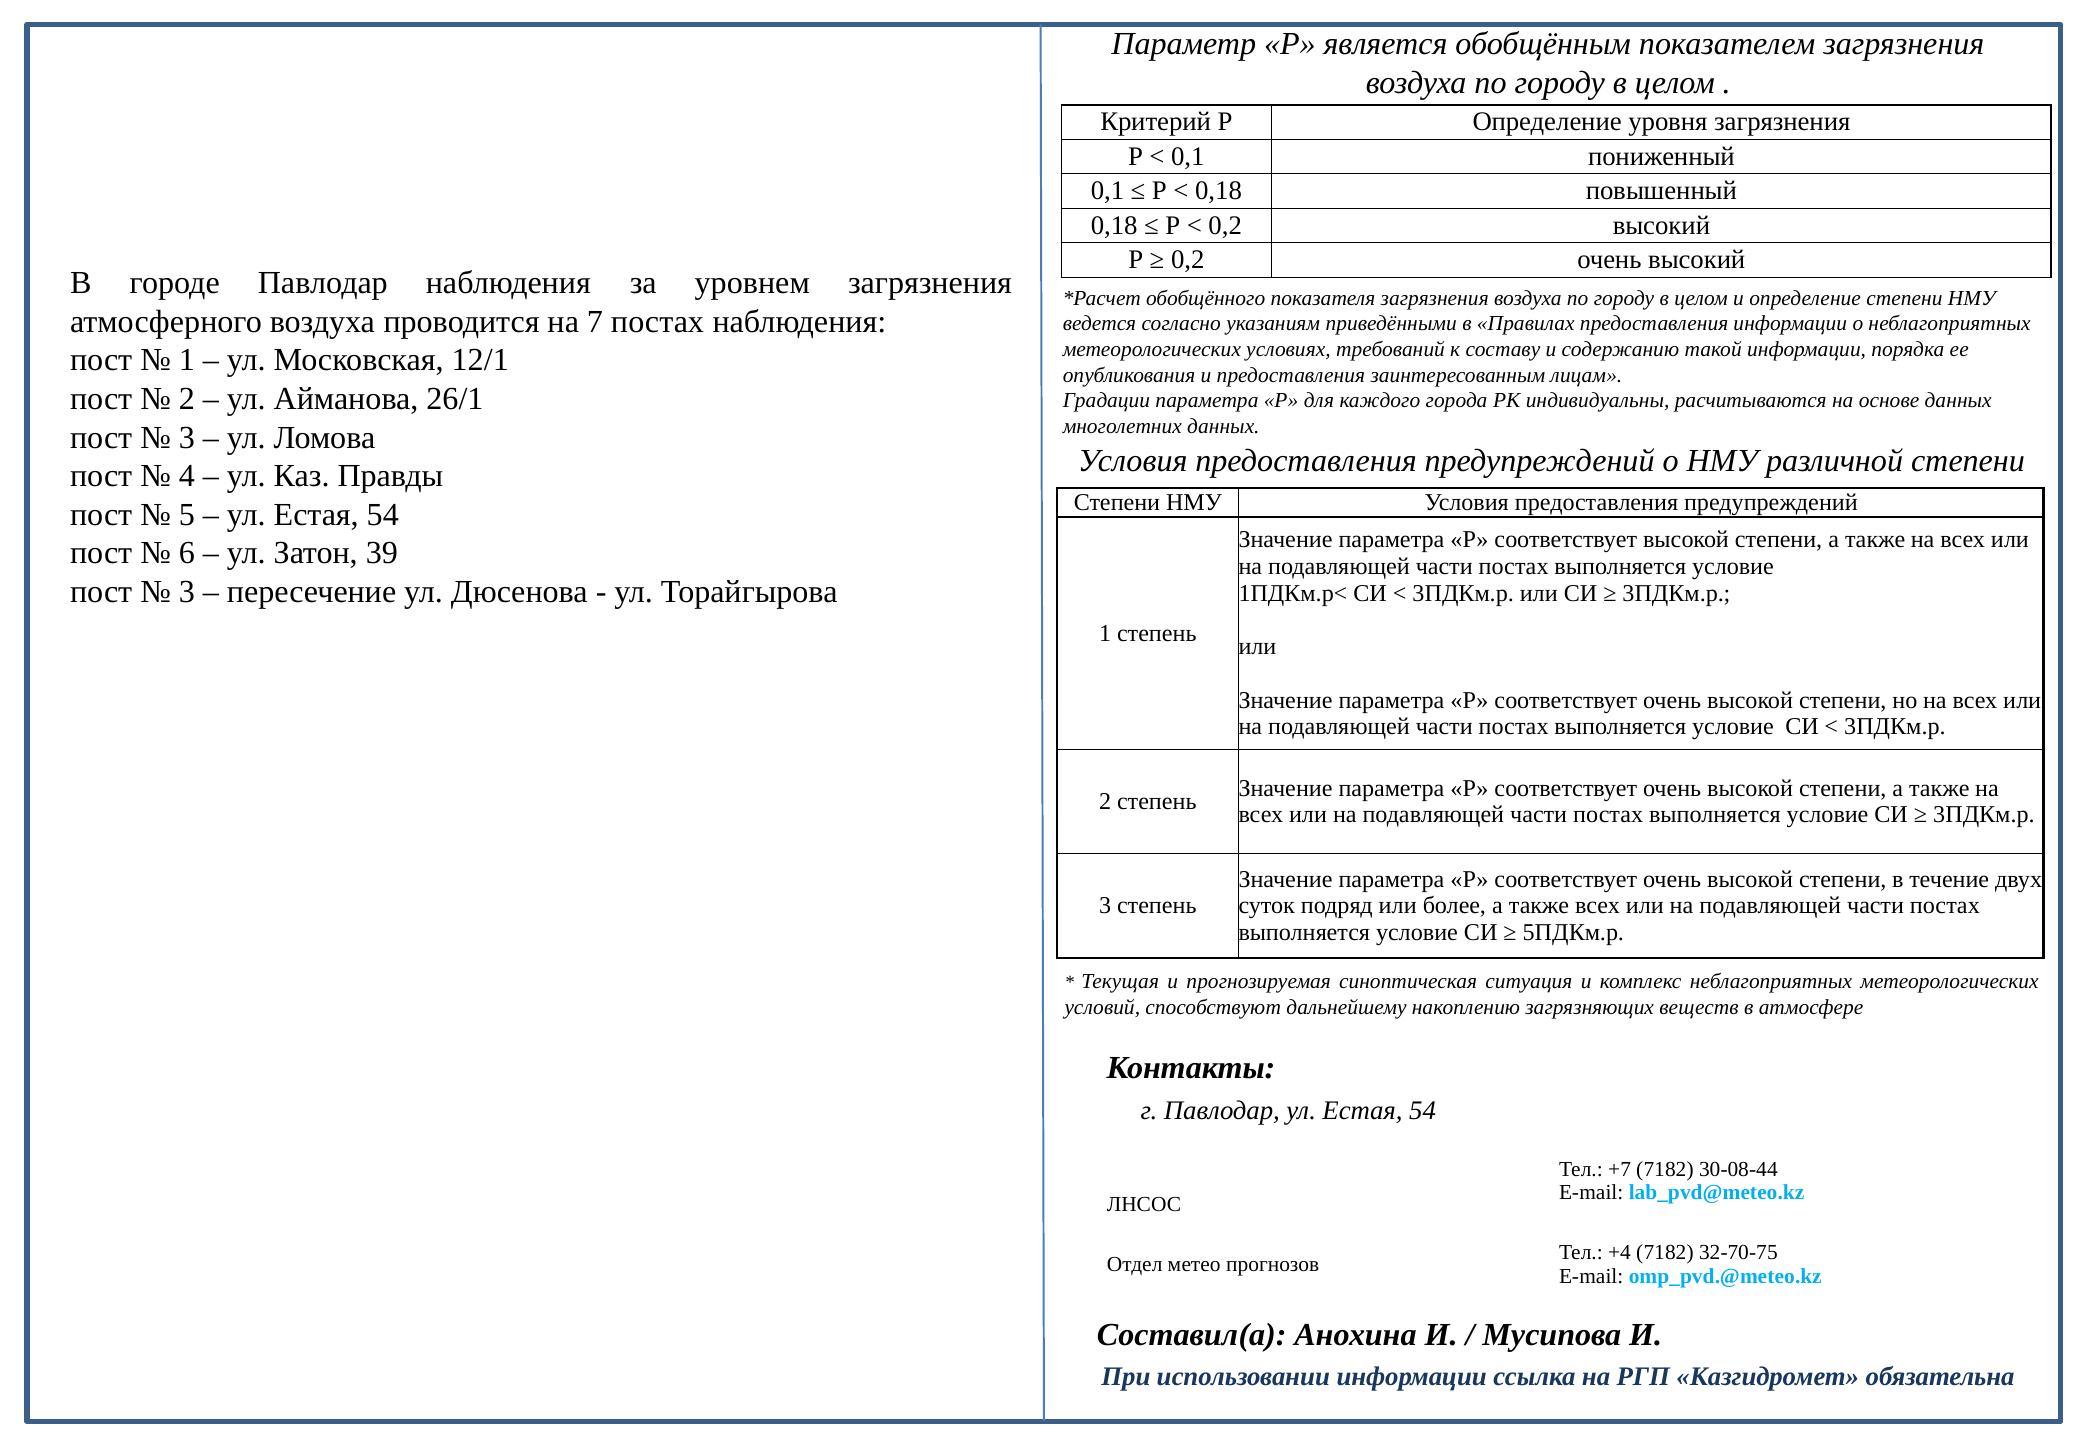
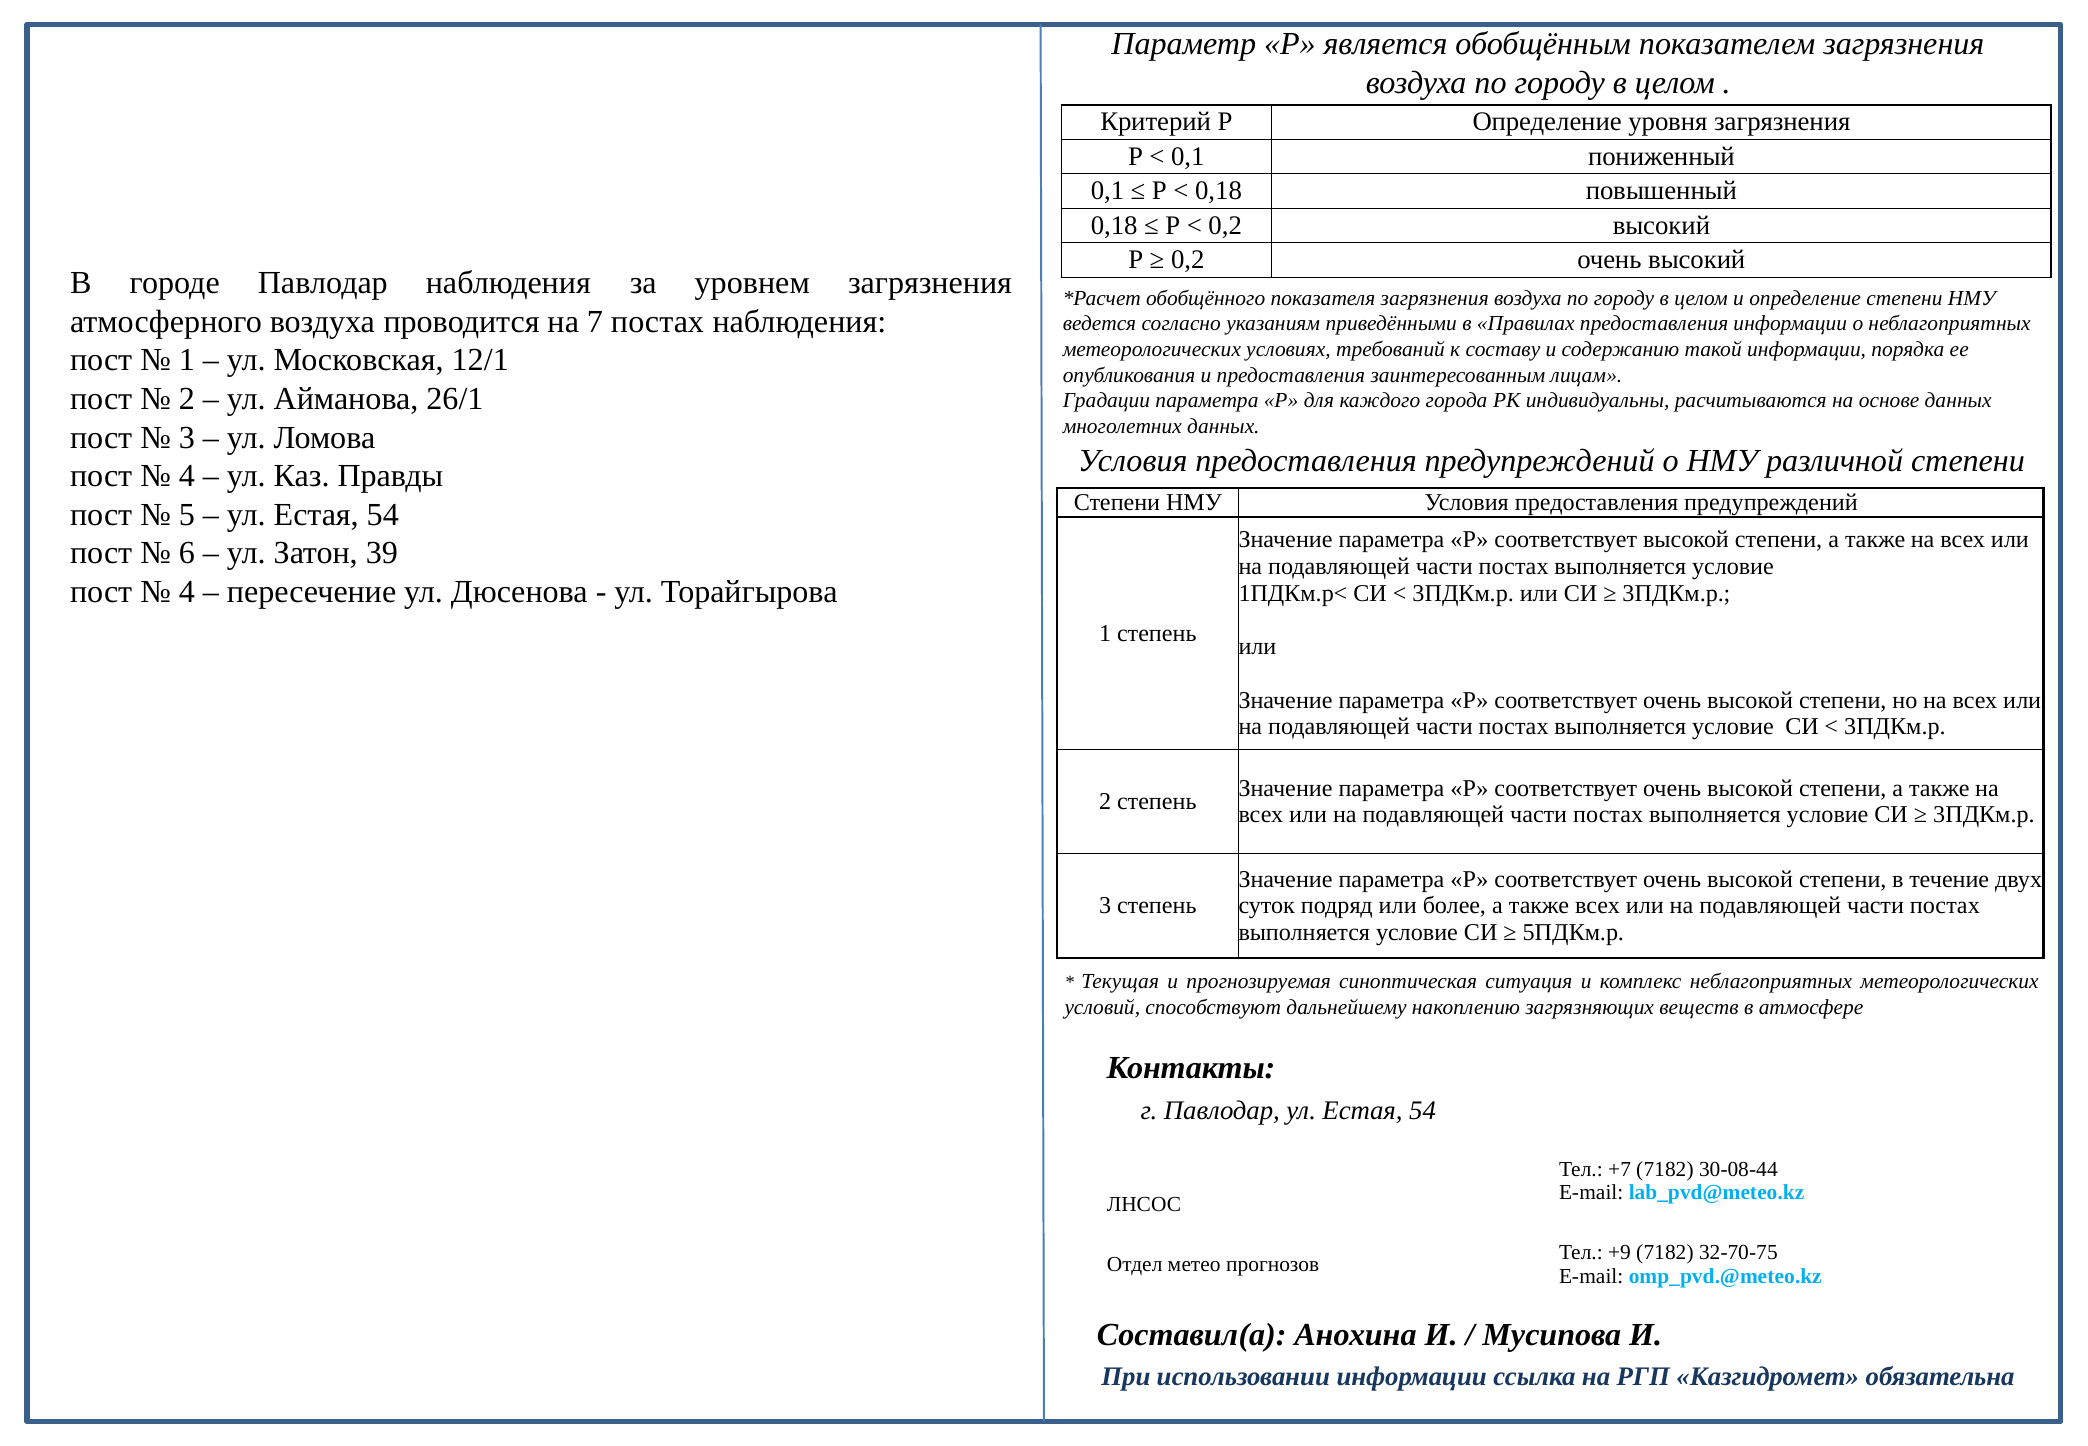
3: 3 -> 4 (187, 592)
+4: +4 -> +9 (1619, 1252)
